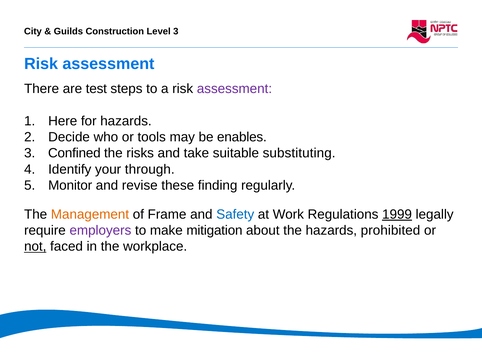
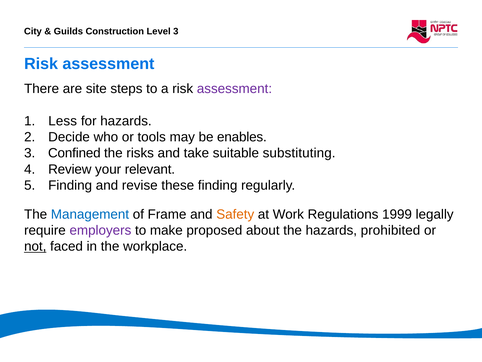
test: test -> site (96, 89)
Here: Here -> Less (63, 121)
Identify: Identify -> Review (70, 169)
through: through -> relevant (150, 169)
Monitor: Monitor -> Finding (70, 185)
Management colour: orange -> blue (90, 214)
Safety colour: blue -> orange (235, 214)
1999 underline: present -> none (397, 214)
mitigation: mitigation -> proposed (214, 230)
